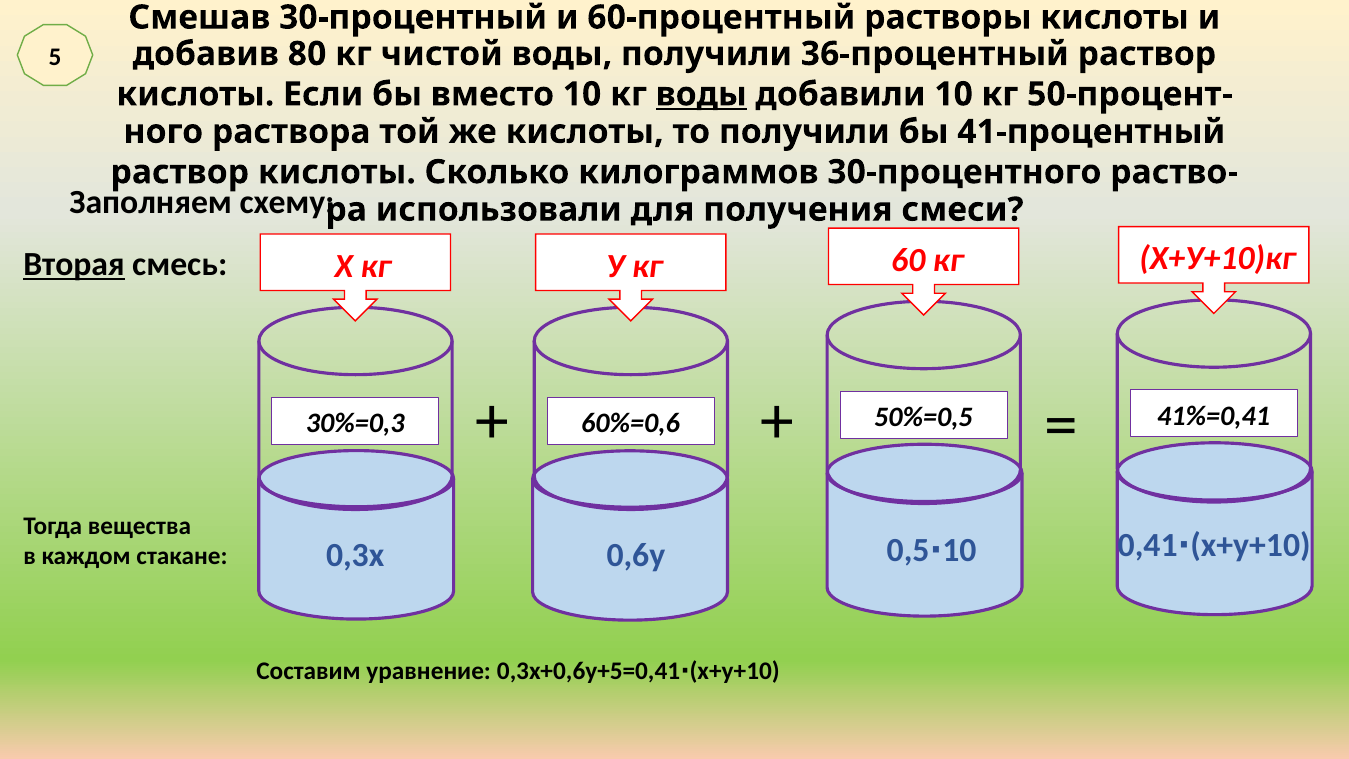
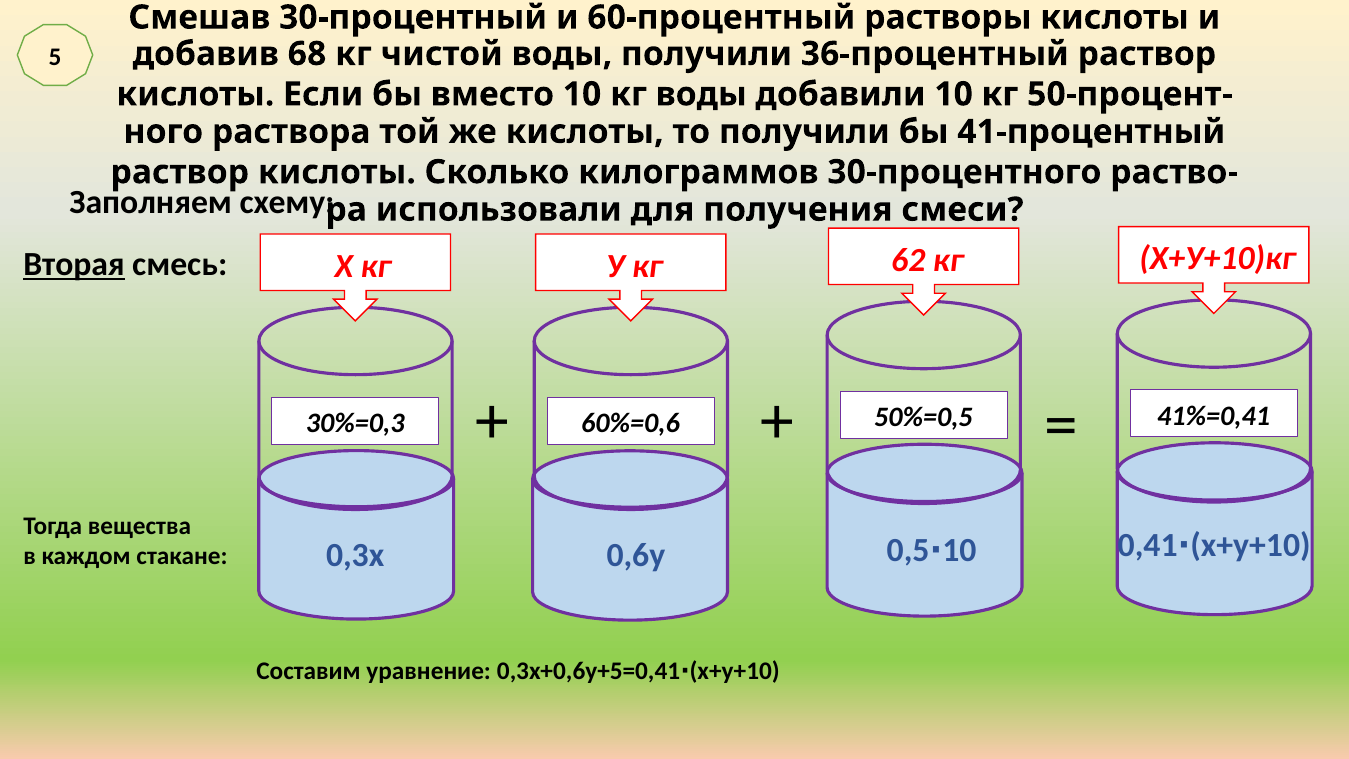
80: 80 -> 68 (307, 54)
воды underline: present -> none (701, 94)
60: 60 -> 62 (908, 260)
